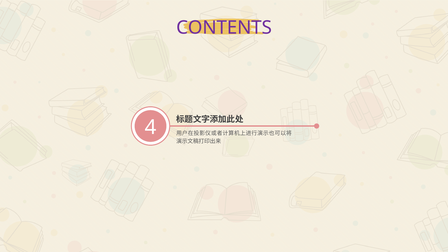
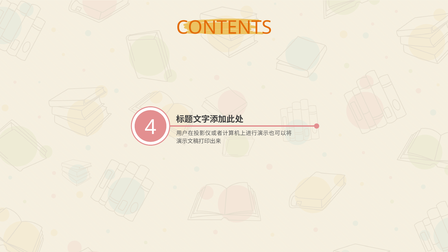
CONTENTS colour: purple -> orange (224, 28)
